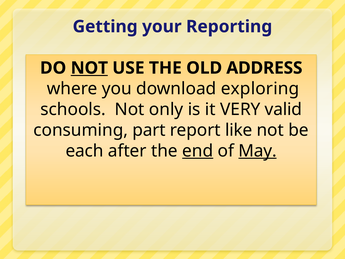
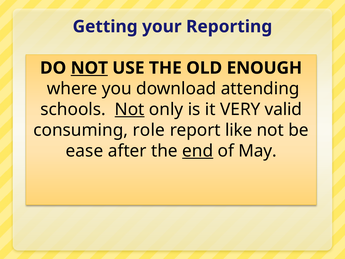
ADDRESS: ADDRESS -> ENOUGH (264, 68)
exploring: exploring -> attending (260, 89)
Not underline: none -> present (130, 109)
part: part -> role (149, 130)
each: each -> ease (84, 151)
May underline: present -> none (258, 151)
